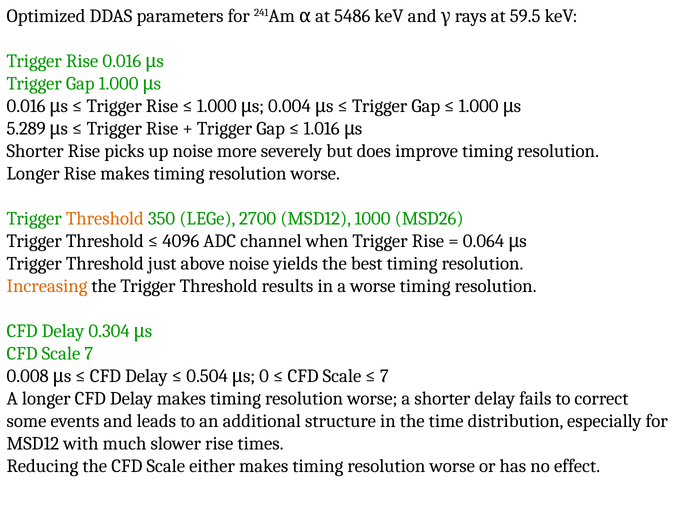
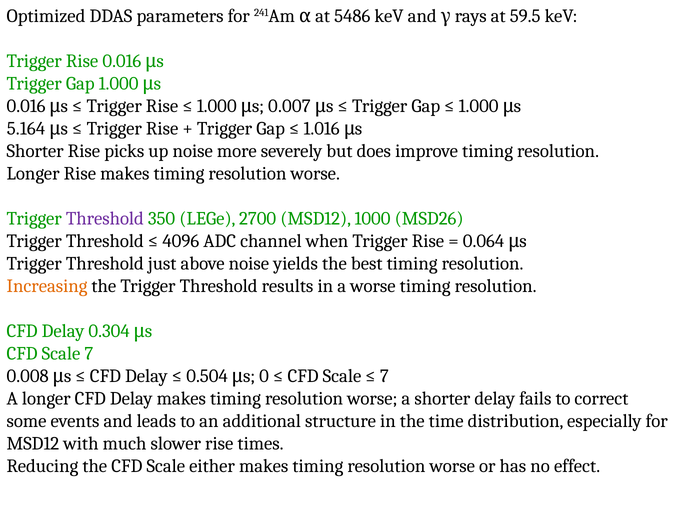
0.004: 0.004 -> 0.007 (289, 106)
5.289: 5.289 -> 5.164 (26, 128)
Threshold colour: orange -> purple (105, 218)
